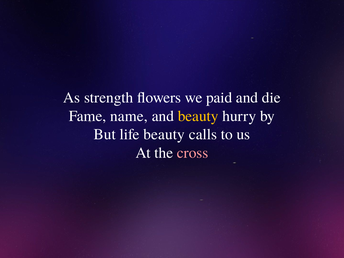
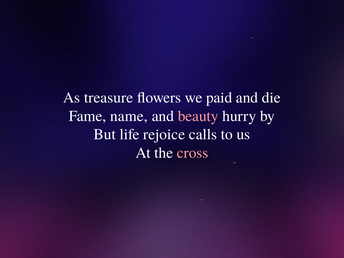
strength: strength -> treasure (109, 98)
beauty colour: yellow -> pink (198, 116)
life beauty: beauty -> rejoice (164, 134)
